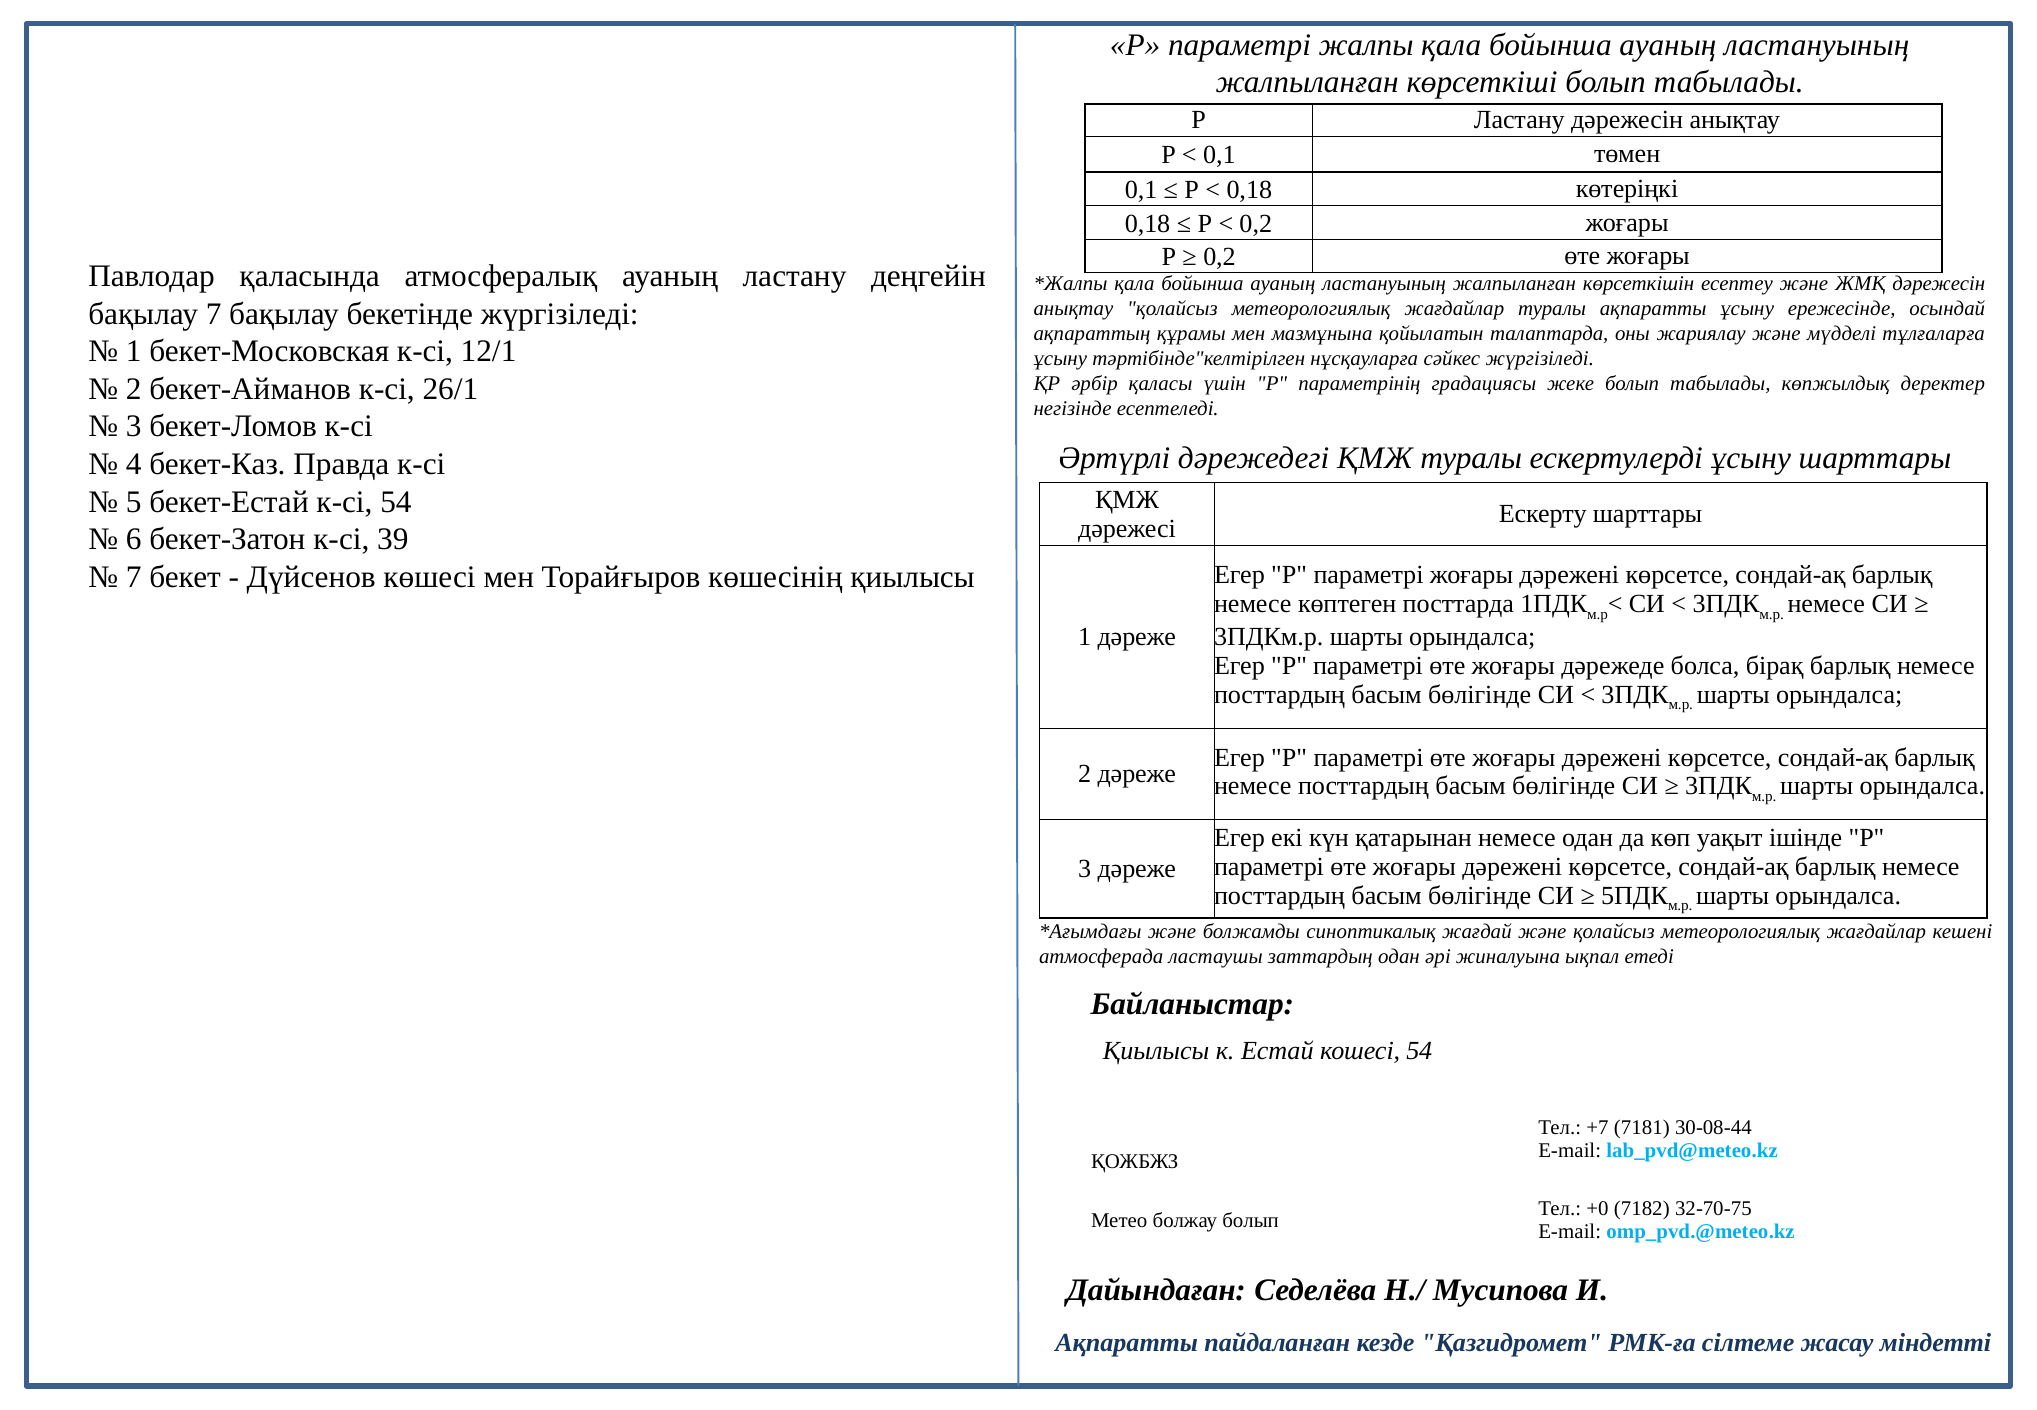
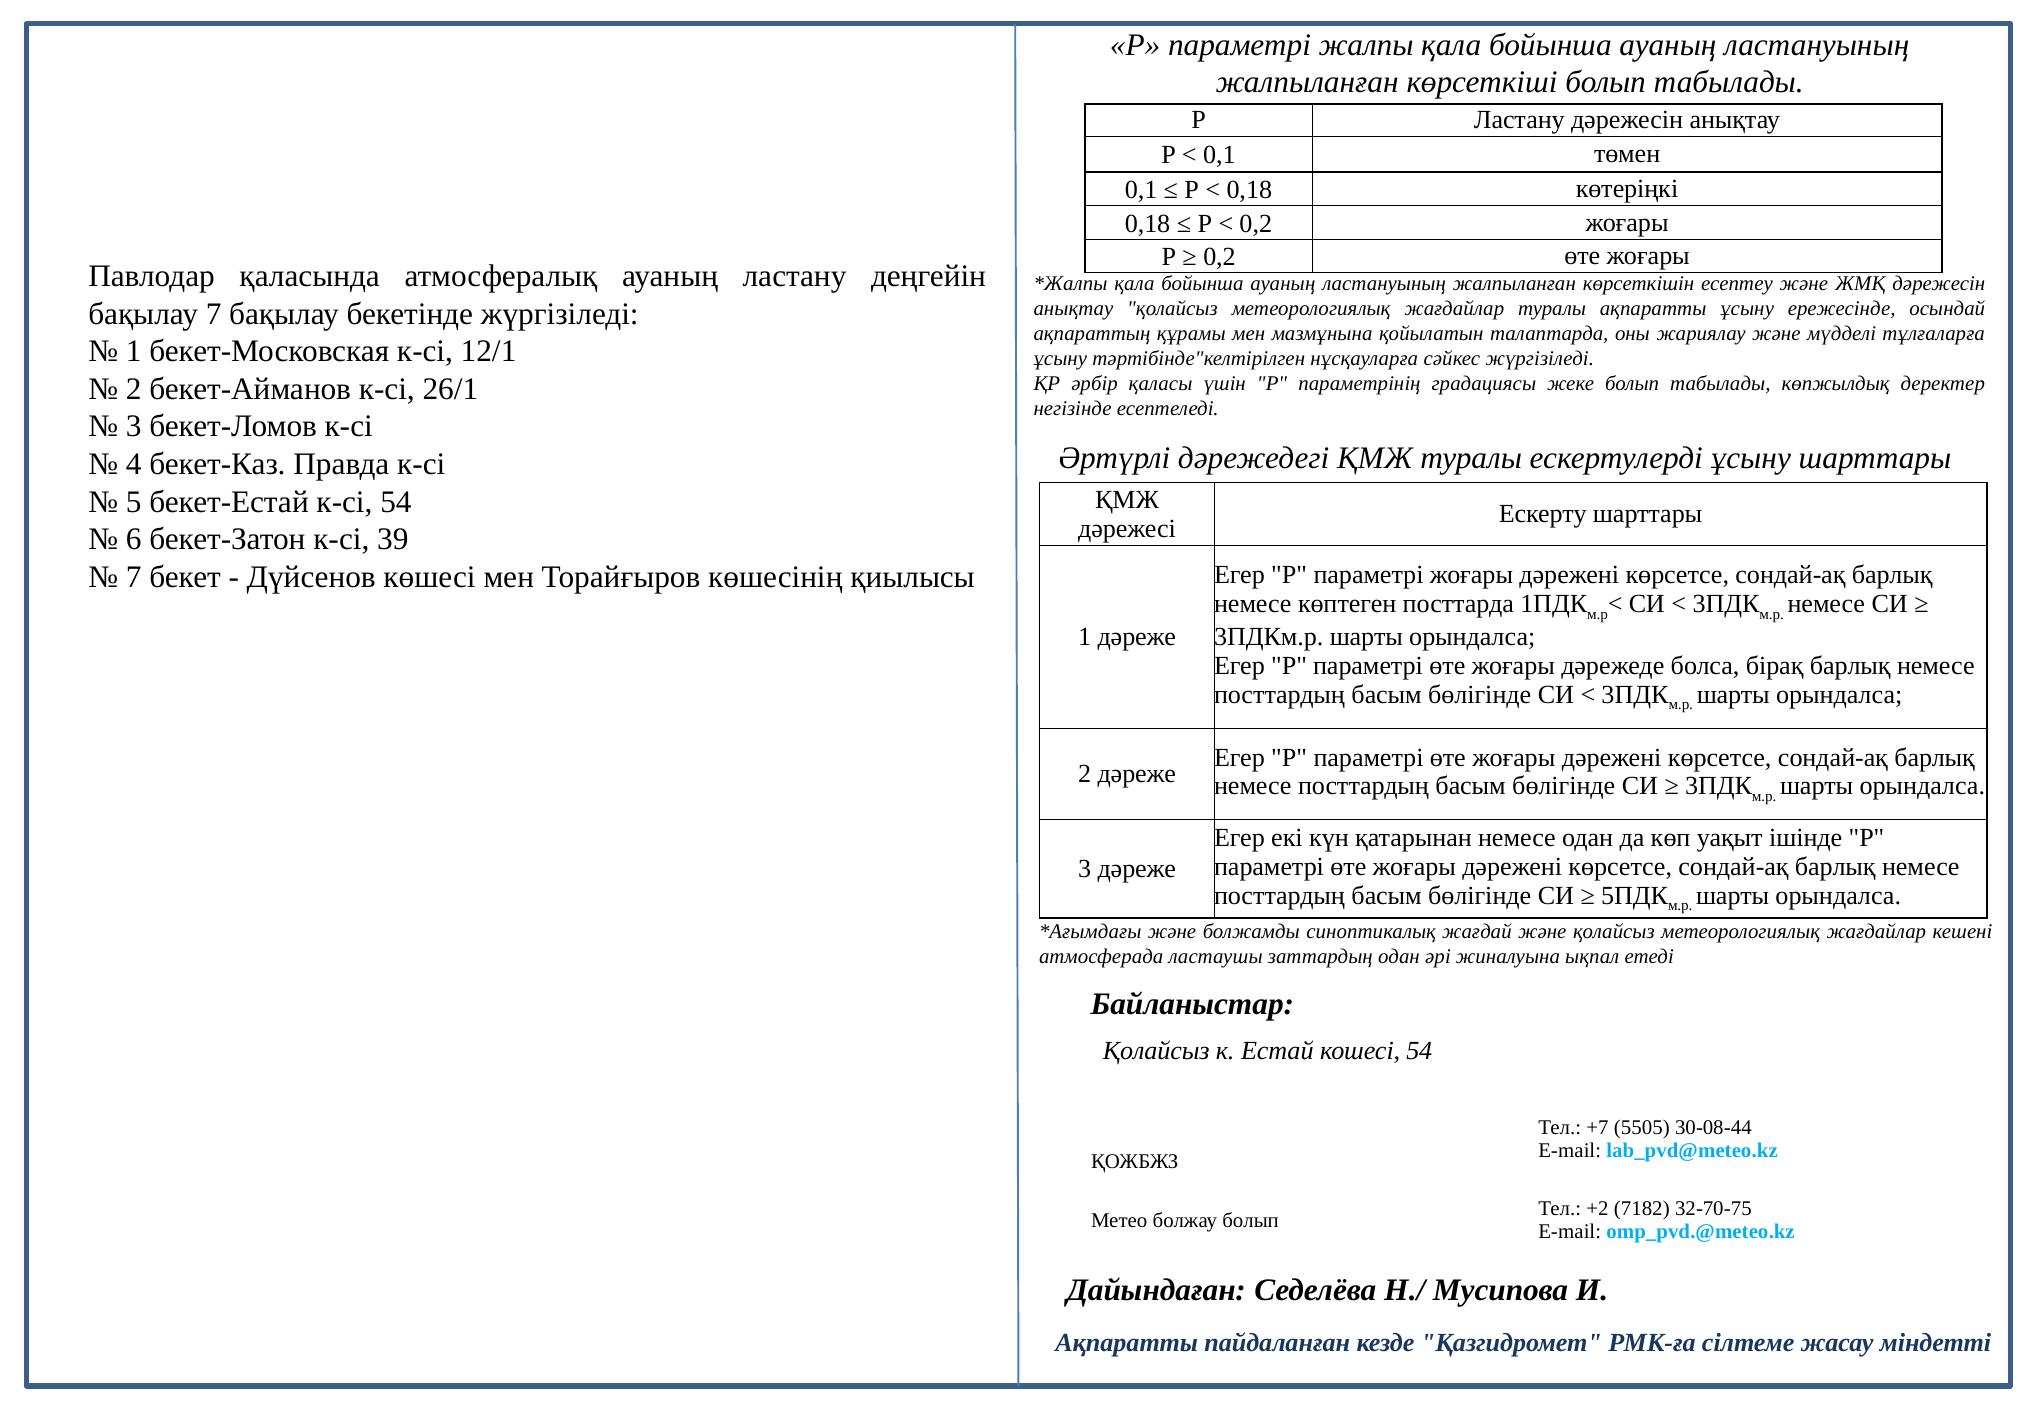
Қиылысы: Қиылысы -> Қолайсыз (1156, 1051)
7181: 7181 -> 5505 (1642, 1127)
+0: +0 -> +2 (1597, 1209)
